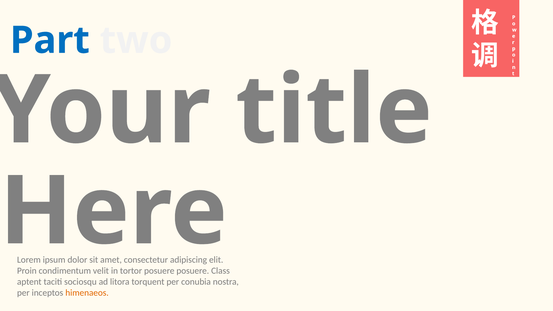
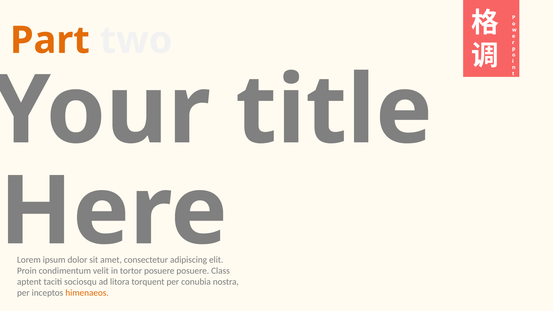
Part colour: blue -> orange (50, 40)
